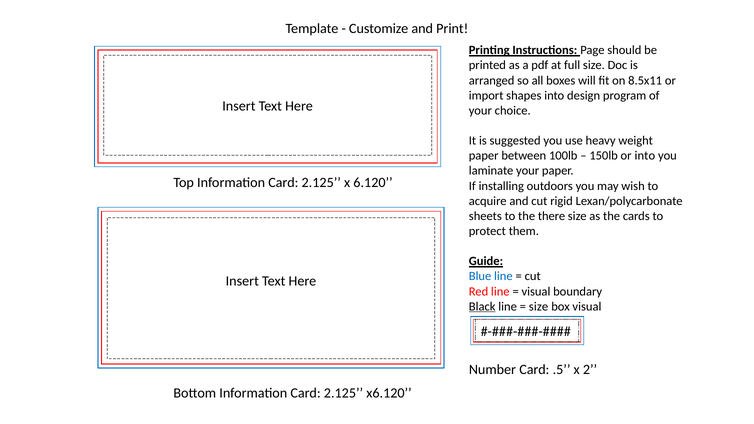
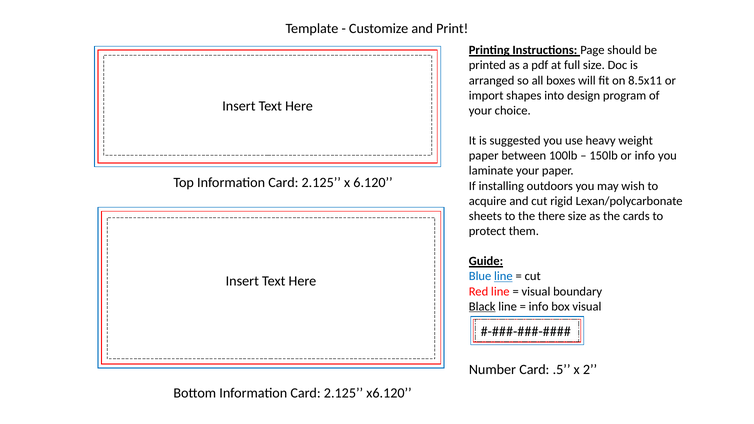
or into: into -> info (645, 156)
line underline: none -> present (503, 276)
size: size -> info (539, 307)
